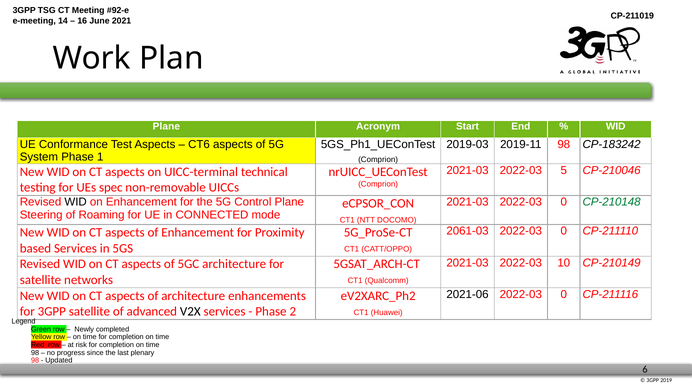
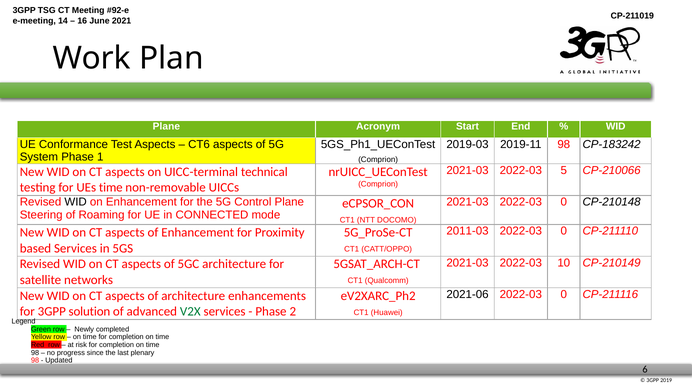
CP-210046: CP-210046 -> CP-210066 (612, 170)
UEs spec: spec -> time (111, 188)
CP-210148 colour: green -> black (612, 202)
2061-03: 2061-03 -> 2011-03 (467, 231)
3GPP satellite: satellite -> solution (89, 312)
V2X colour: black -> green (190, 312)
